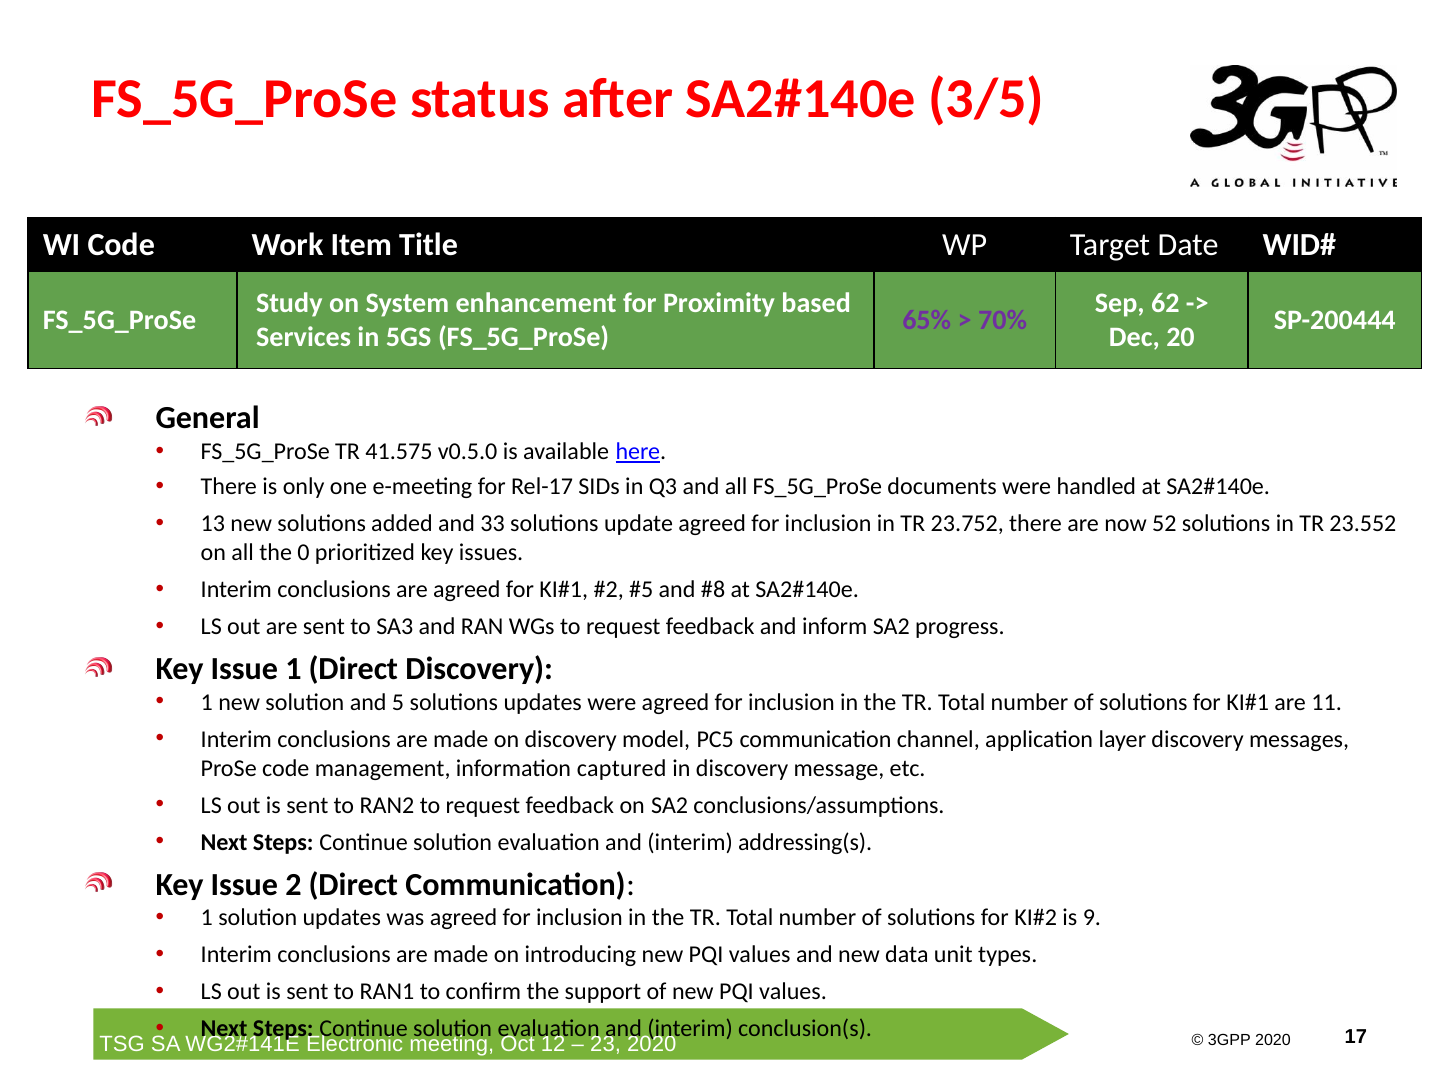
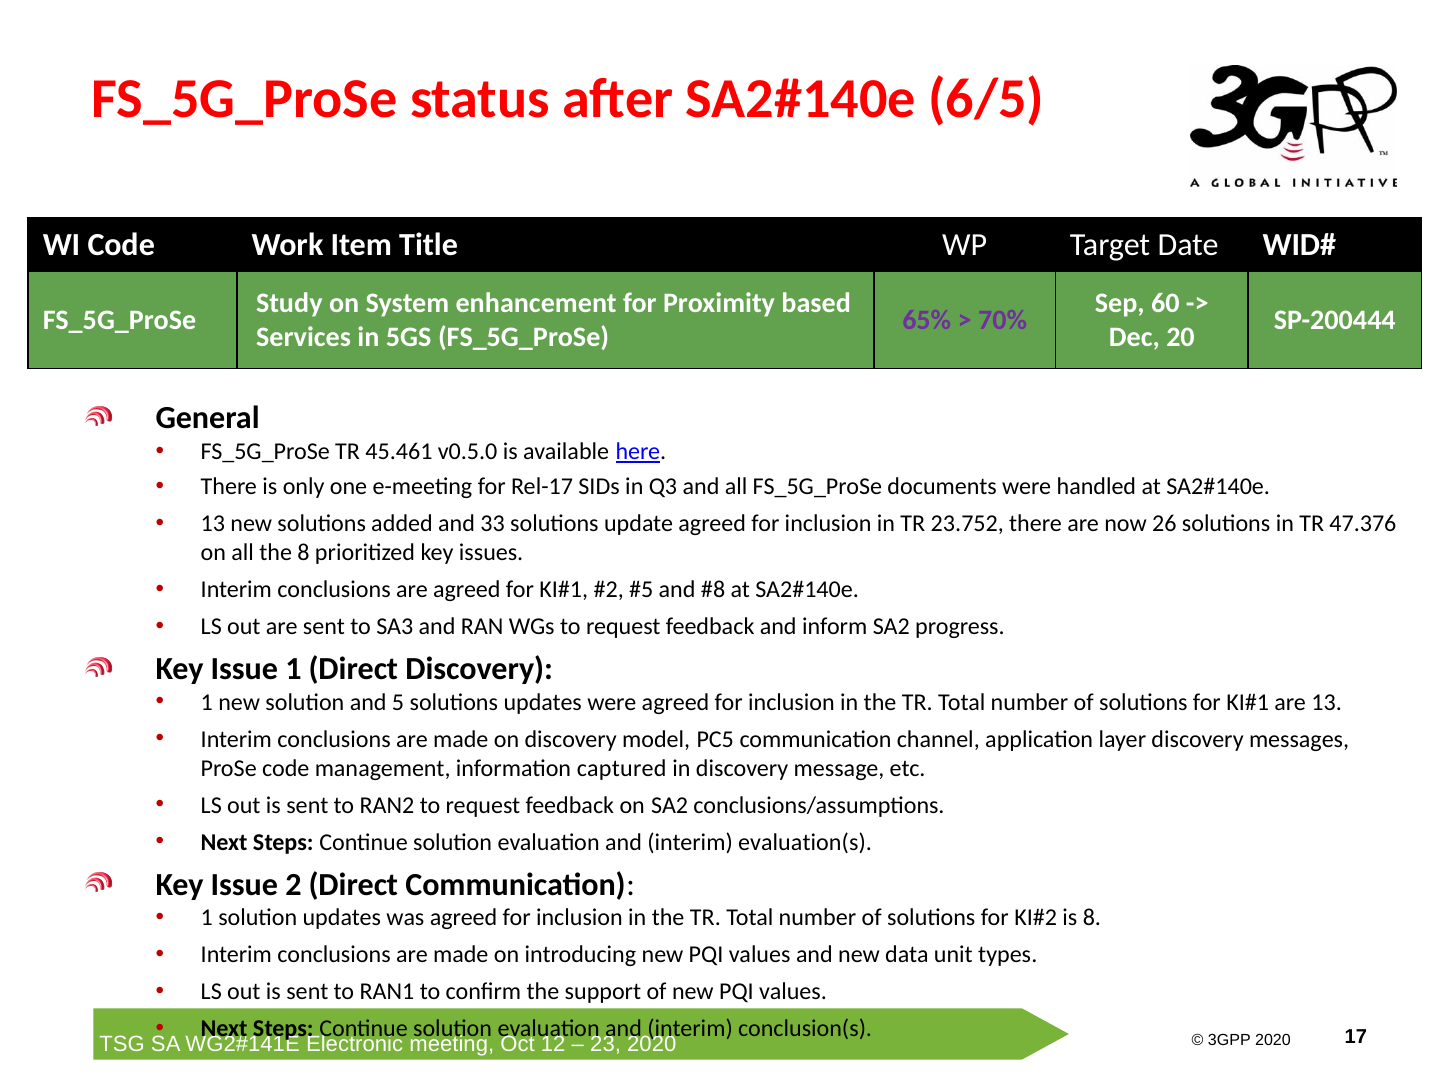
3/5: 3/5 -> 6/5 (986, 99)
62: 62 -> 60 (1165, 303)
41.575: 41.575 -> 45.461 (399, 451)
52: 52 -> 26 (1164, 524)
23.552: 23.552 -> 47.376 (1363, 524)
the 0: 0 -> 8 (304, 553)
are 11: 11 -> 13 (1327, 702)
addressing(s: addressing(s -> evaluation(s (805, 842)
is 9: 9 -> 8 (1092, 917)
